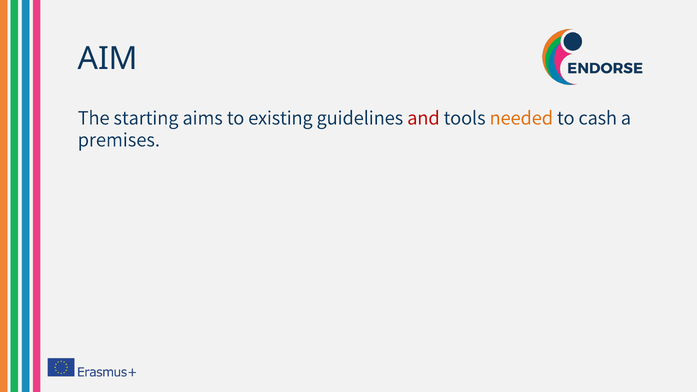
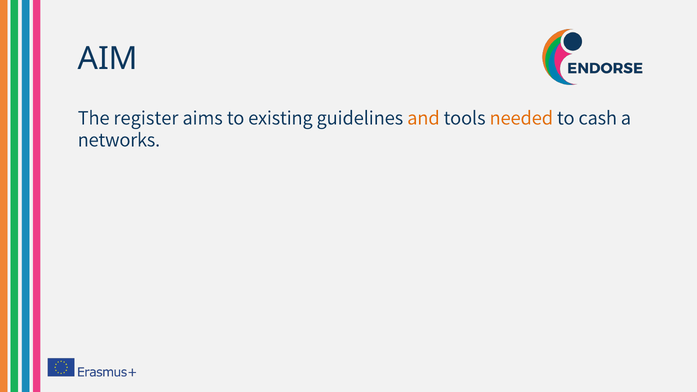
starting: starting -> register (146, 118)
and colour: red -> orange (423, 118)
premises: premises -> networks (119, 140)
